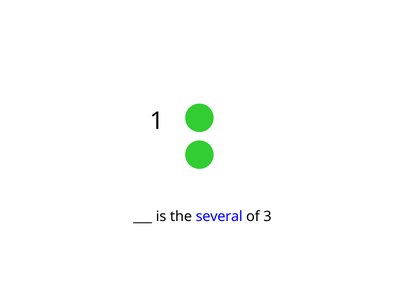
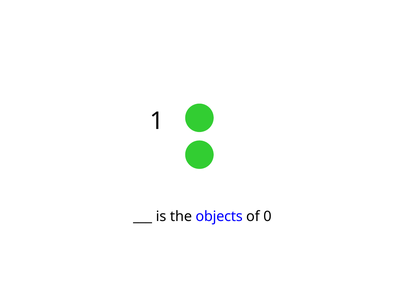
several: several -> objects (219, 216)
3: 3 -> 0 (267, 216)
